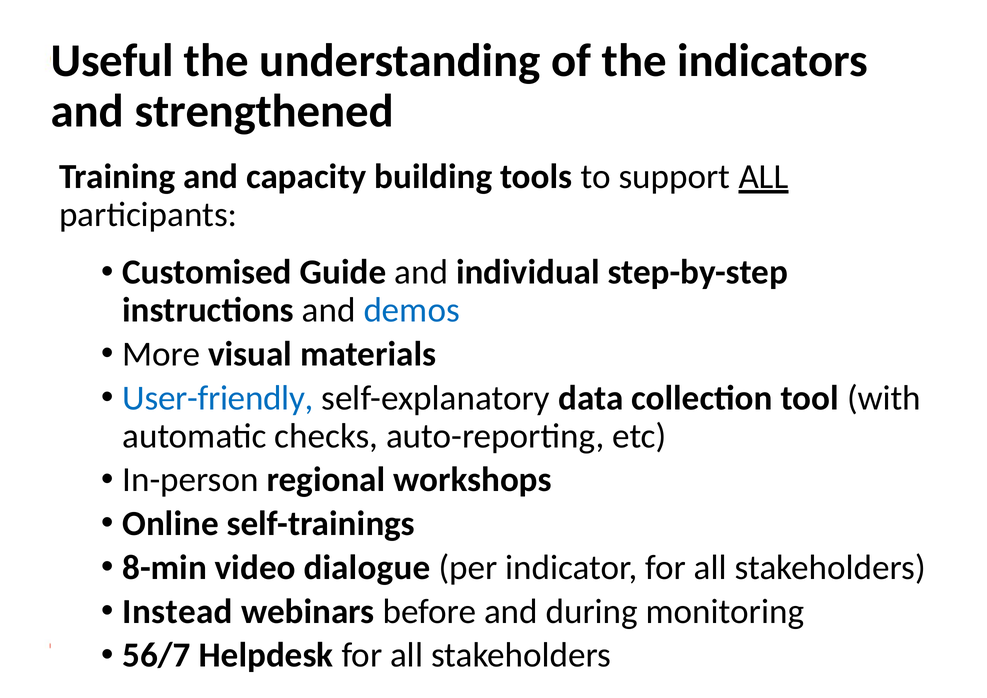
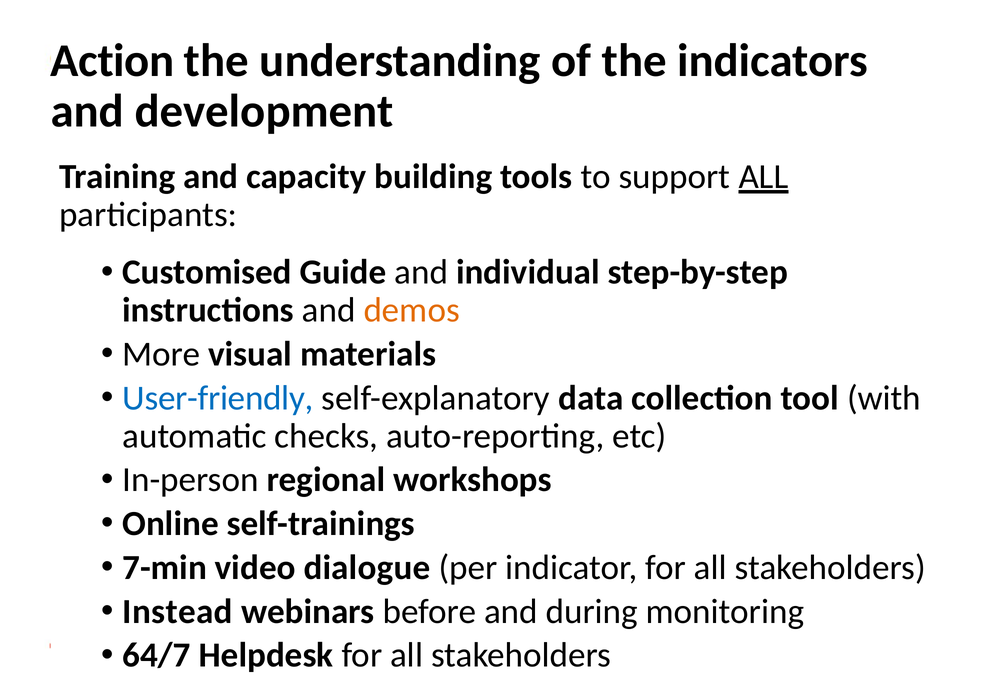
Useful: Useful -> Action (112, 61)
strengthened: strengthened -> development (264, 111)
demos colour: blue -> orange (412, 310)
8-min: 8-min -> 7-min (165, 567)
56/7: 56/7 -> 64/7 (157, 655)
